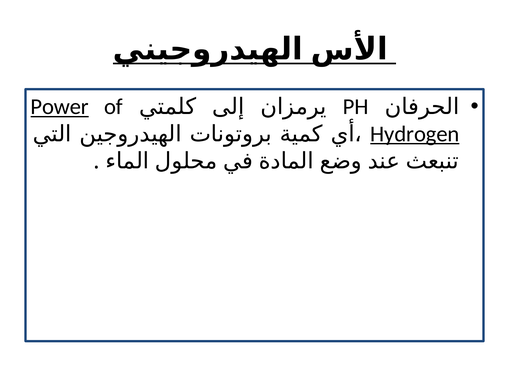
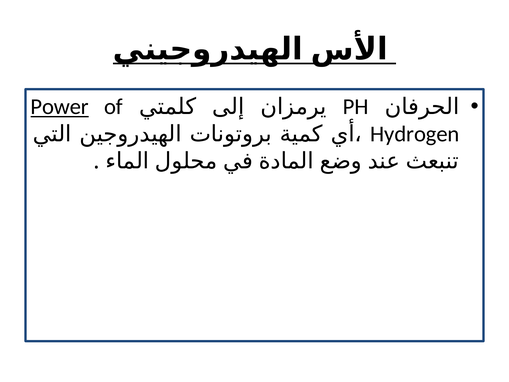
Hydrogen underline: present -> none (415, 134)
